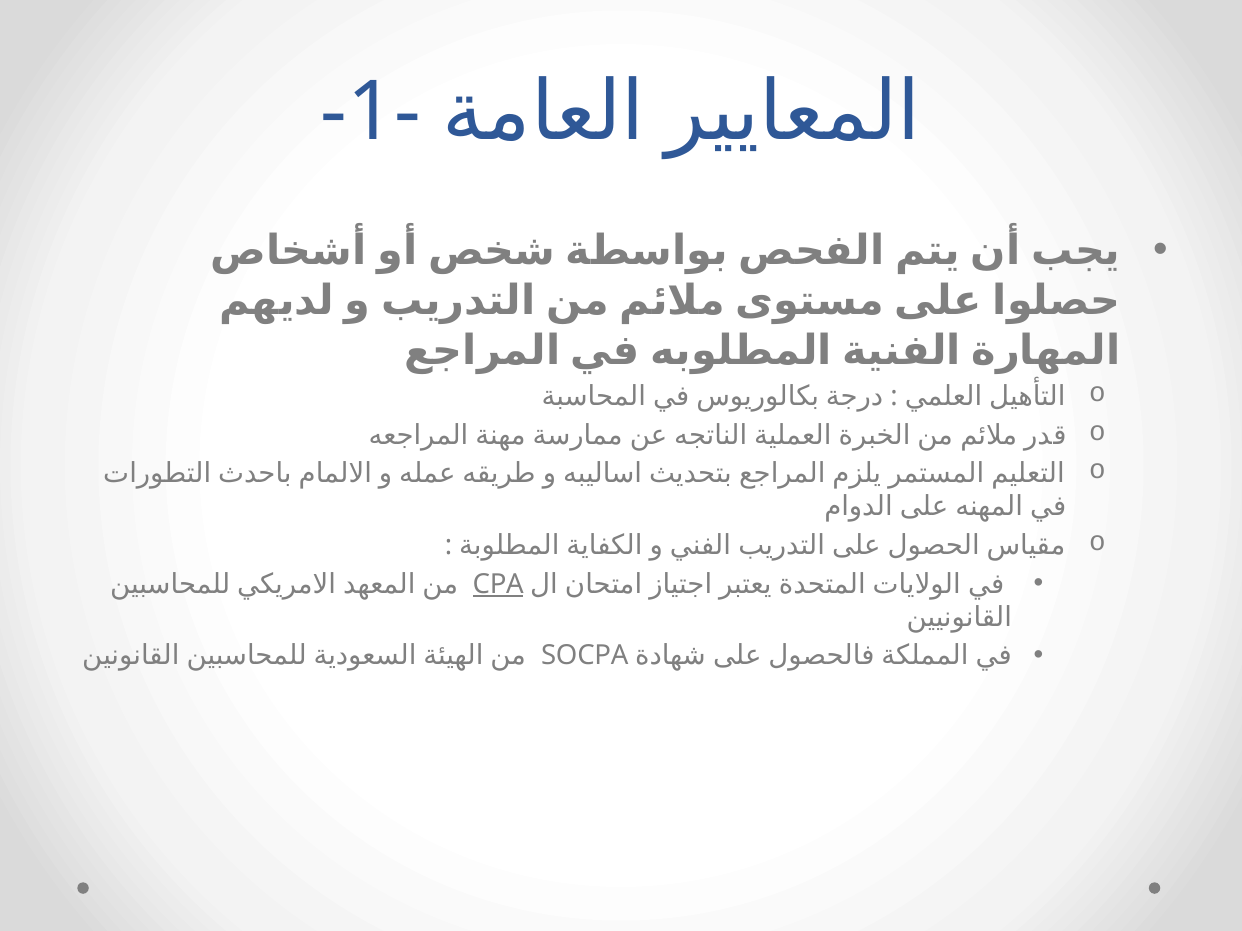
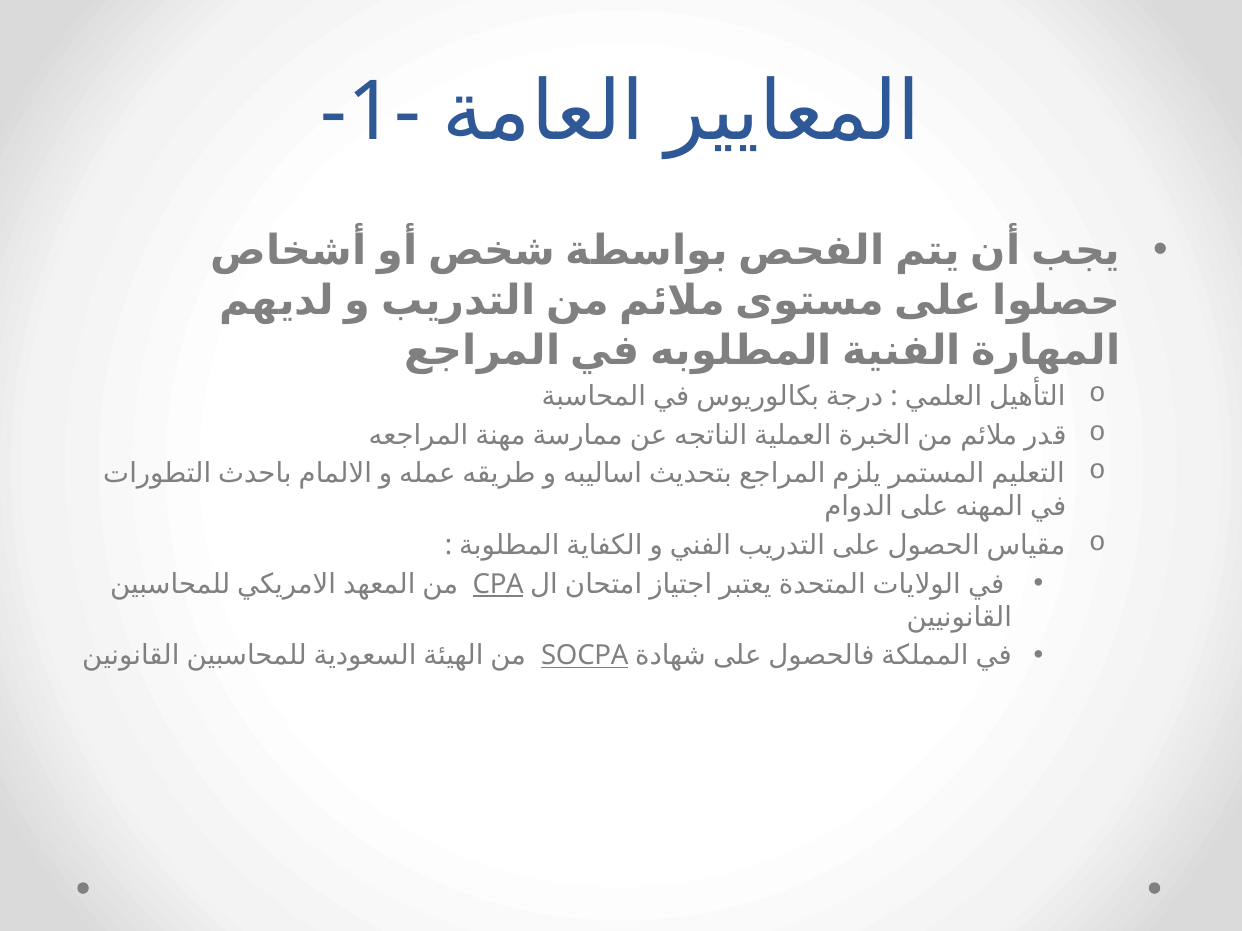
SOCPA underline: none -> present (585, 656)
